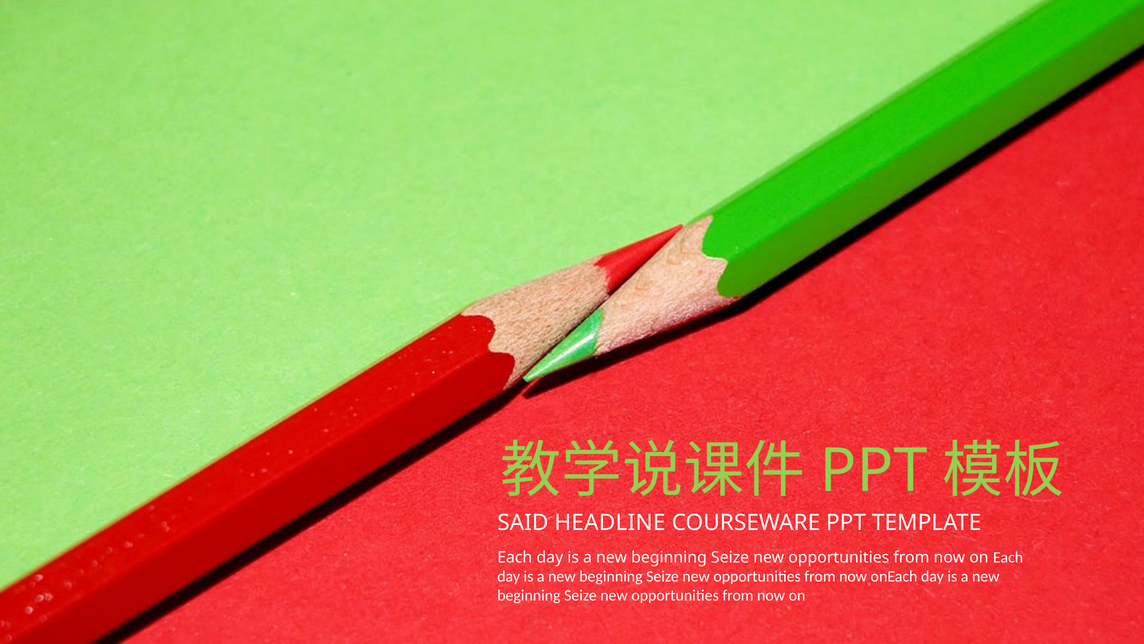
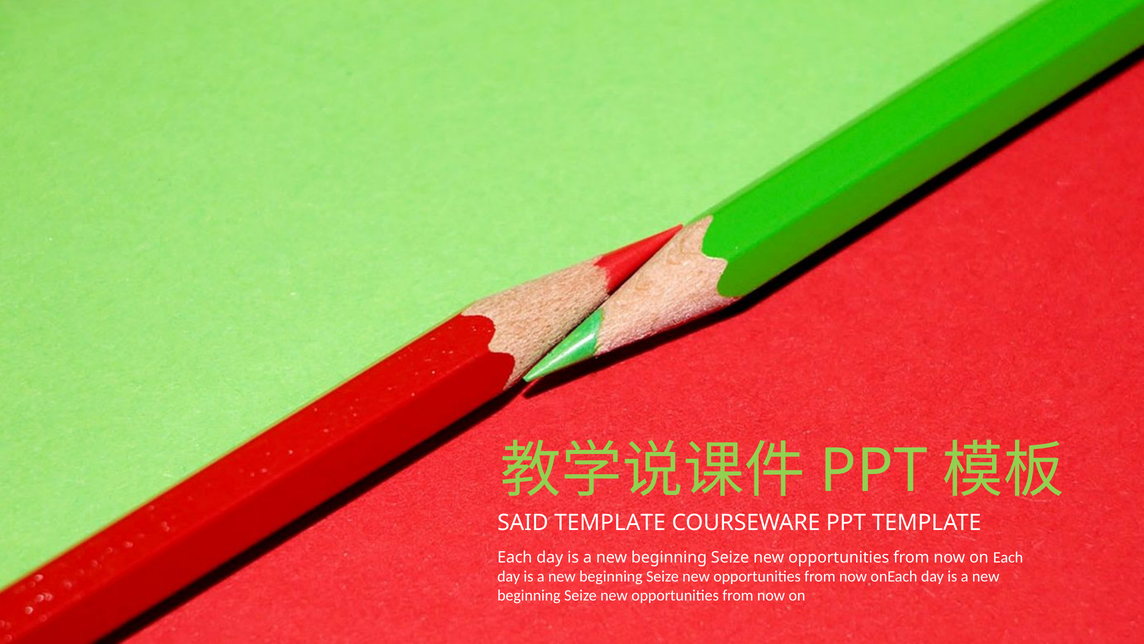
SAID HEADLINE: HEADLINE -> TEMPLATE (610, 522)
